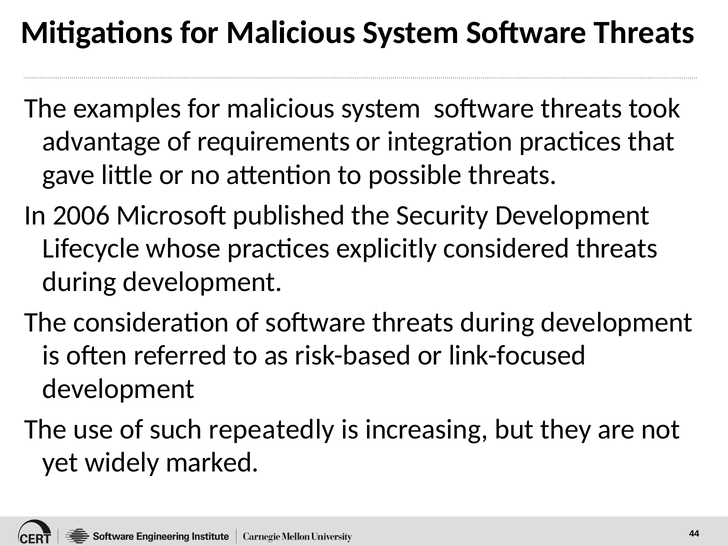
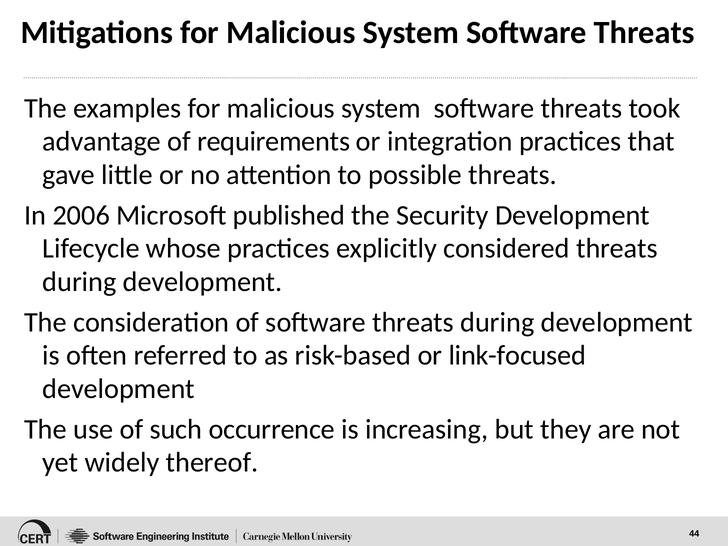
repeatedly: repeatedly -> occurrence (272, 429)
marked: marked -> thereof (212, 463)
